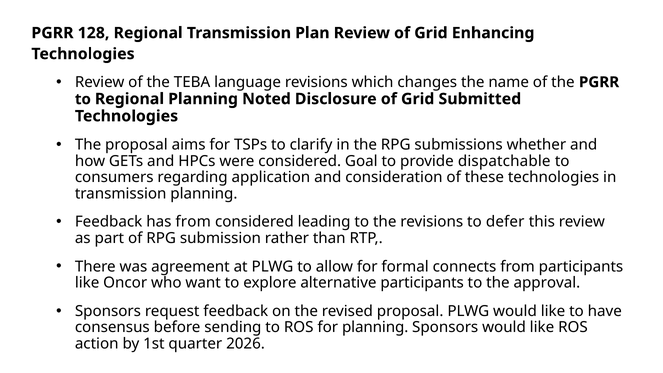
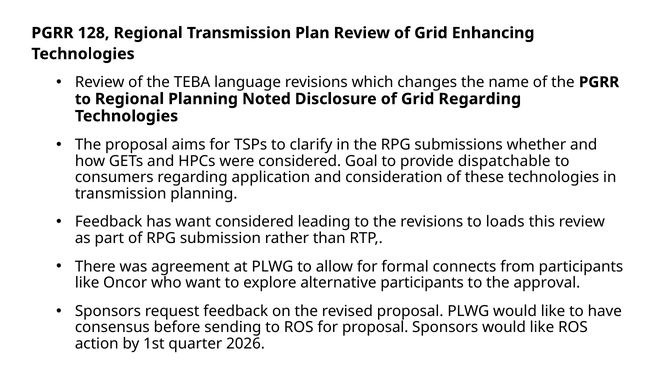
Grid Submitted: Submitted -> Regarding (480, 99)
has from: from -> want (193, 222)
defer: defer -> loads (505, 222)
for planning: planning -> proposal (375, 327)
